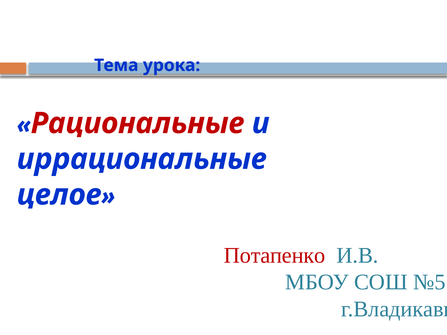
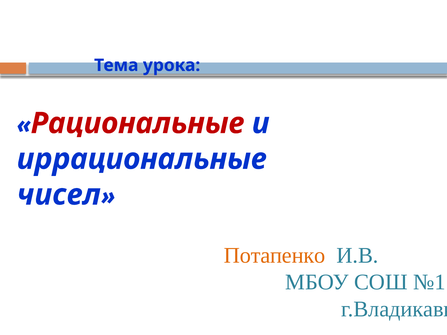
целое: целое -> чисел (59, 195)
Потапенко colour: red -> orange (275, 256)
№5: №5 -> №1 (429, 282)
